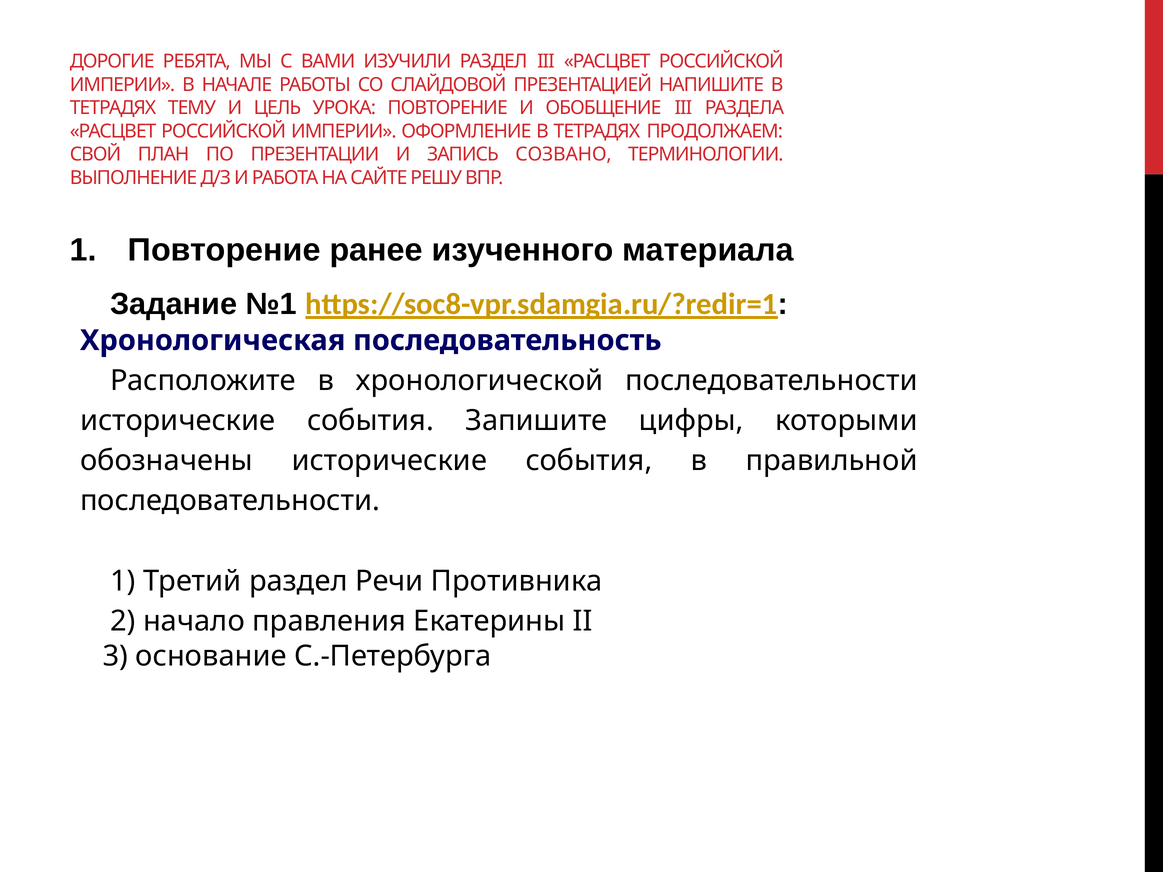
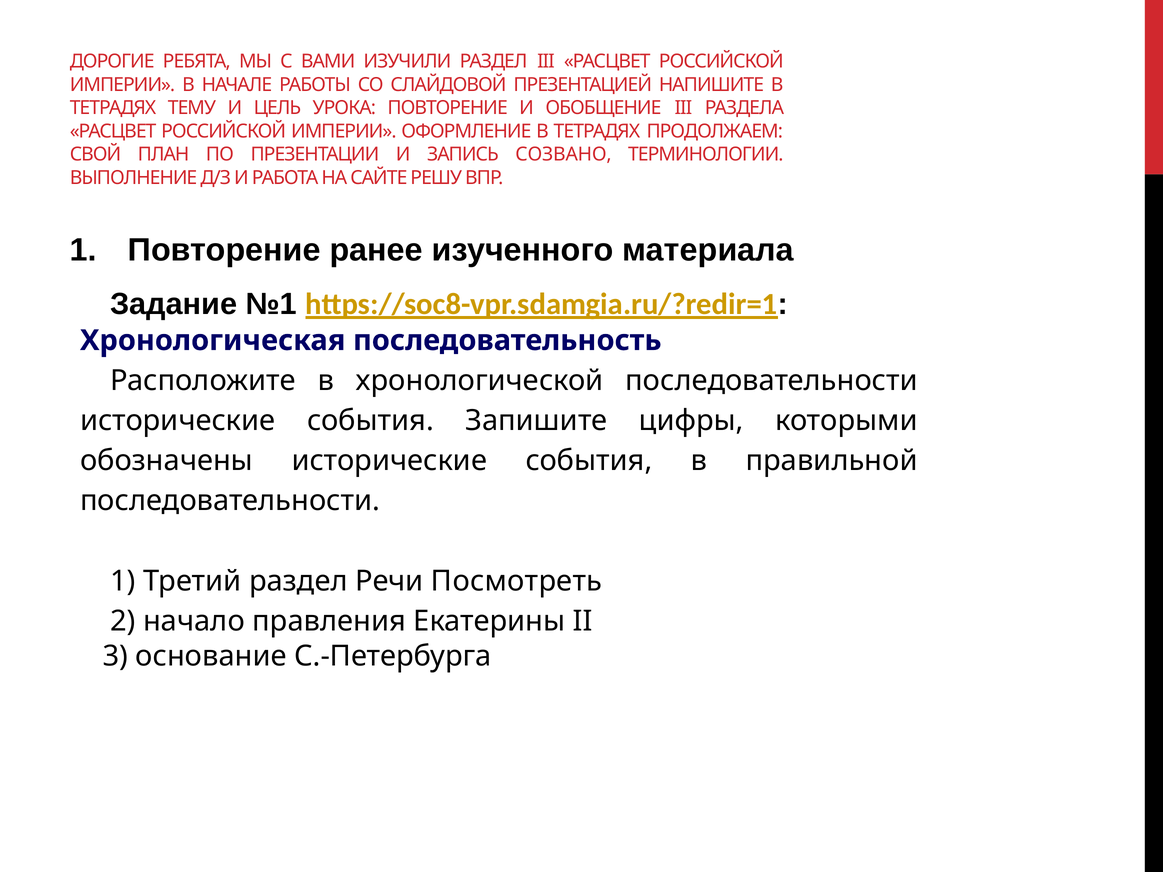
Противника: Противника -> Посмотреть (517, 581)
